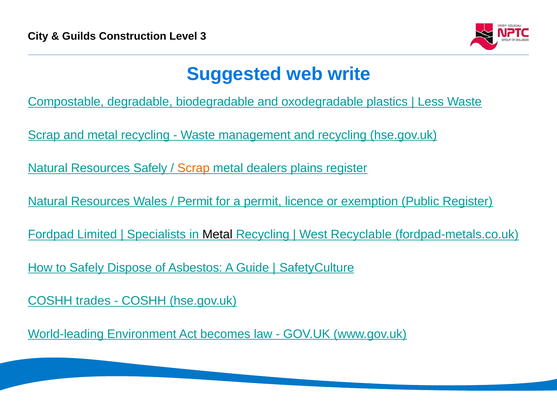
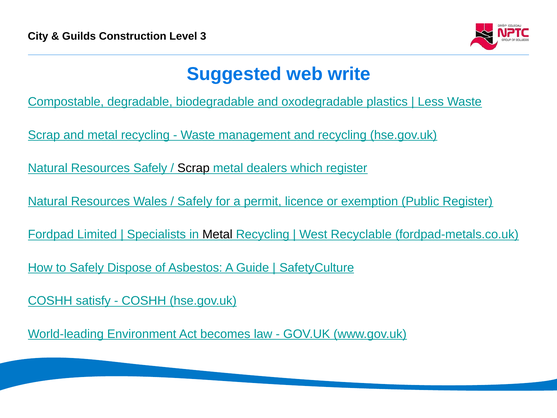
Scrap colour: orange -> black (194, 168)
plains: plains -> which (307, 168)
Permit: Permit -> Safely (195, 201)
trades: trades -> satisfy (93, 301)
